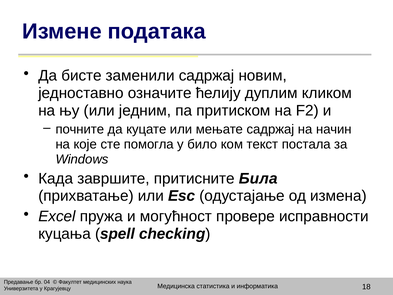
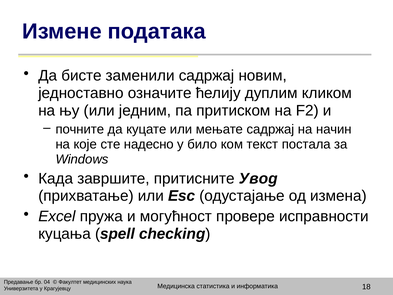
помогла: помогла -> надесно (149, 144)
Била: Била -> Увод (258, 178)
